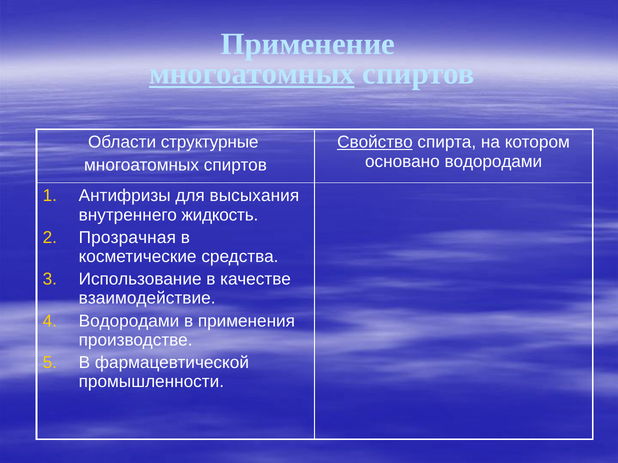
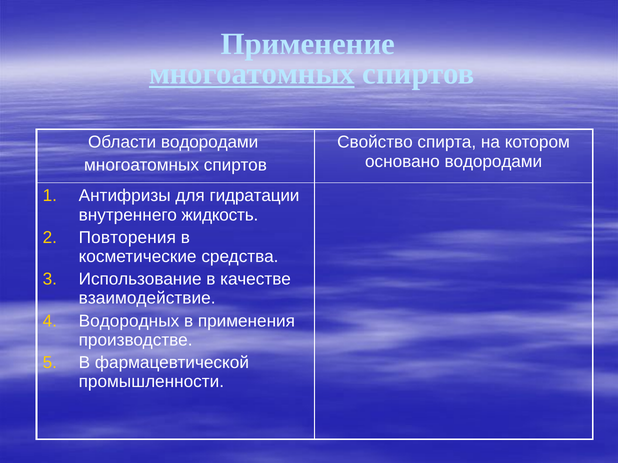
Области структурные: структурные -> водородами (210, 142)
Свойство underline: present -> none (375, 142)
высыхания: высыхания -> гидратации (255, 196)
Прозрачная: Прозрачная -> Повторения (127, 238)
Водородами: Водородами -> Водородных (129, 321)
